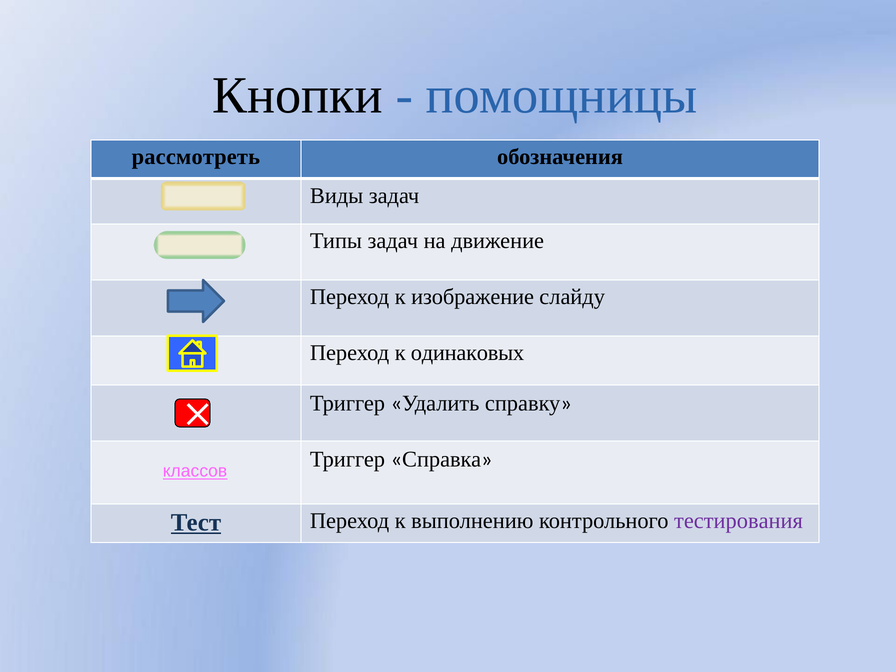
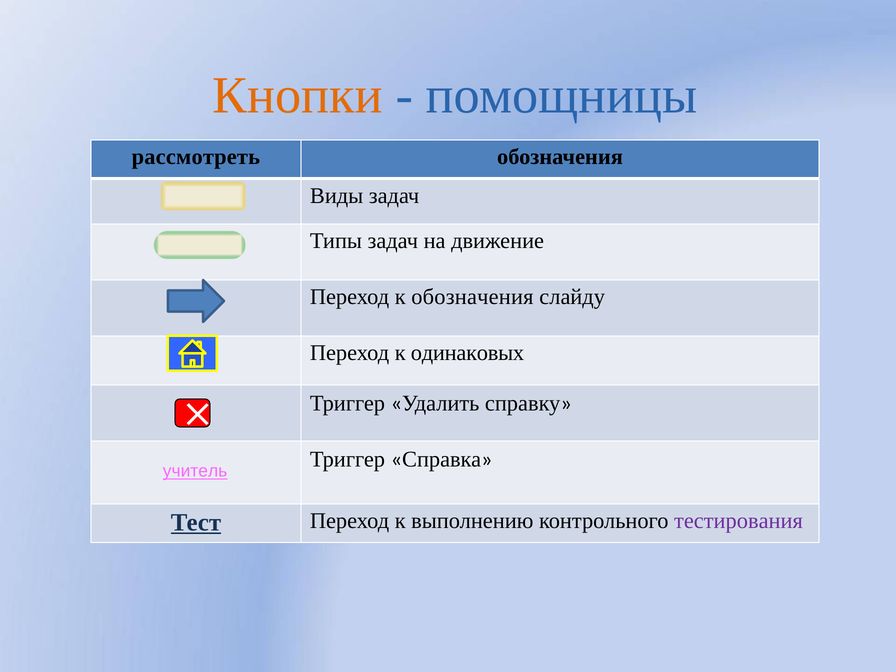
Кнопки colour: black -> orange (297, 95)
к изображение: изображение -> обозначения (472, 297)
классов: классов -> учитель (195, 471)
